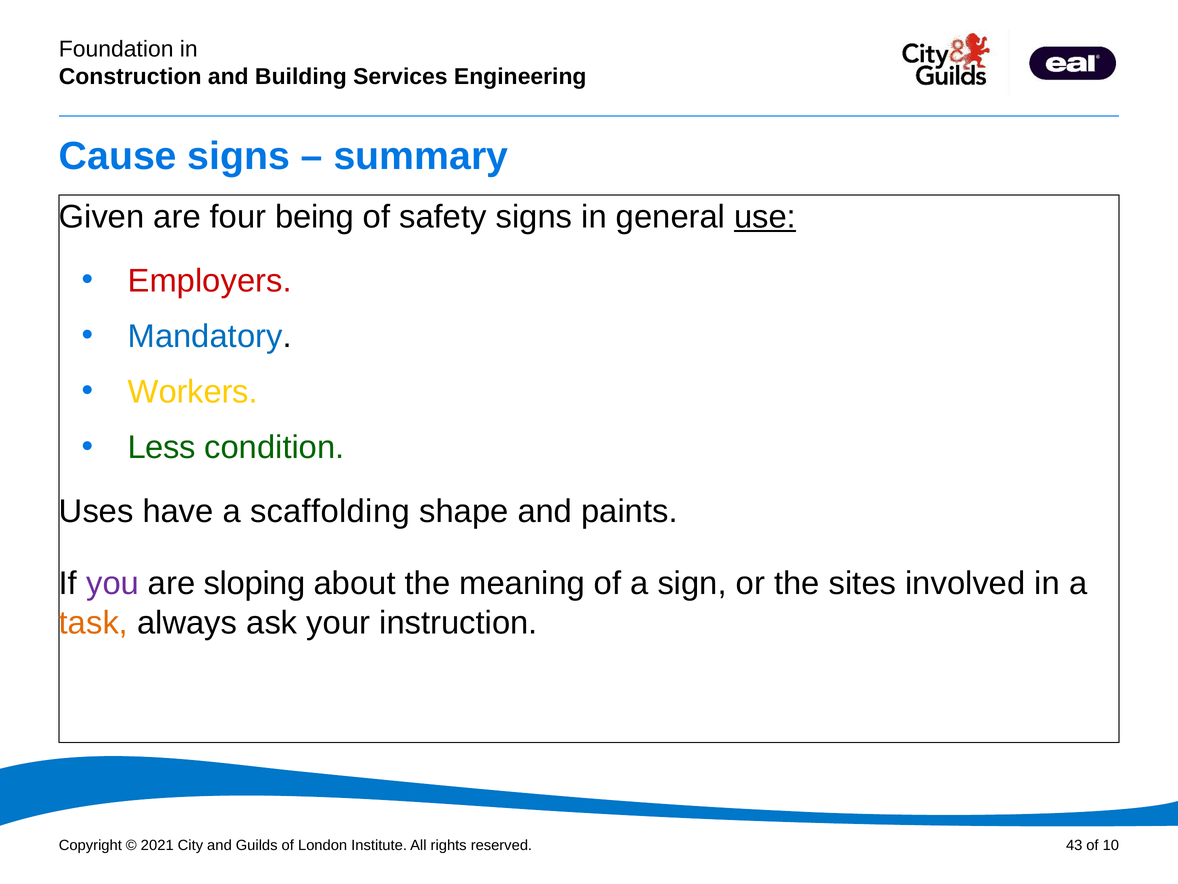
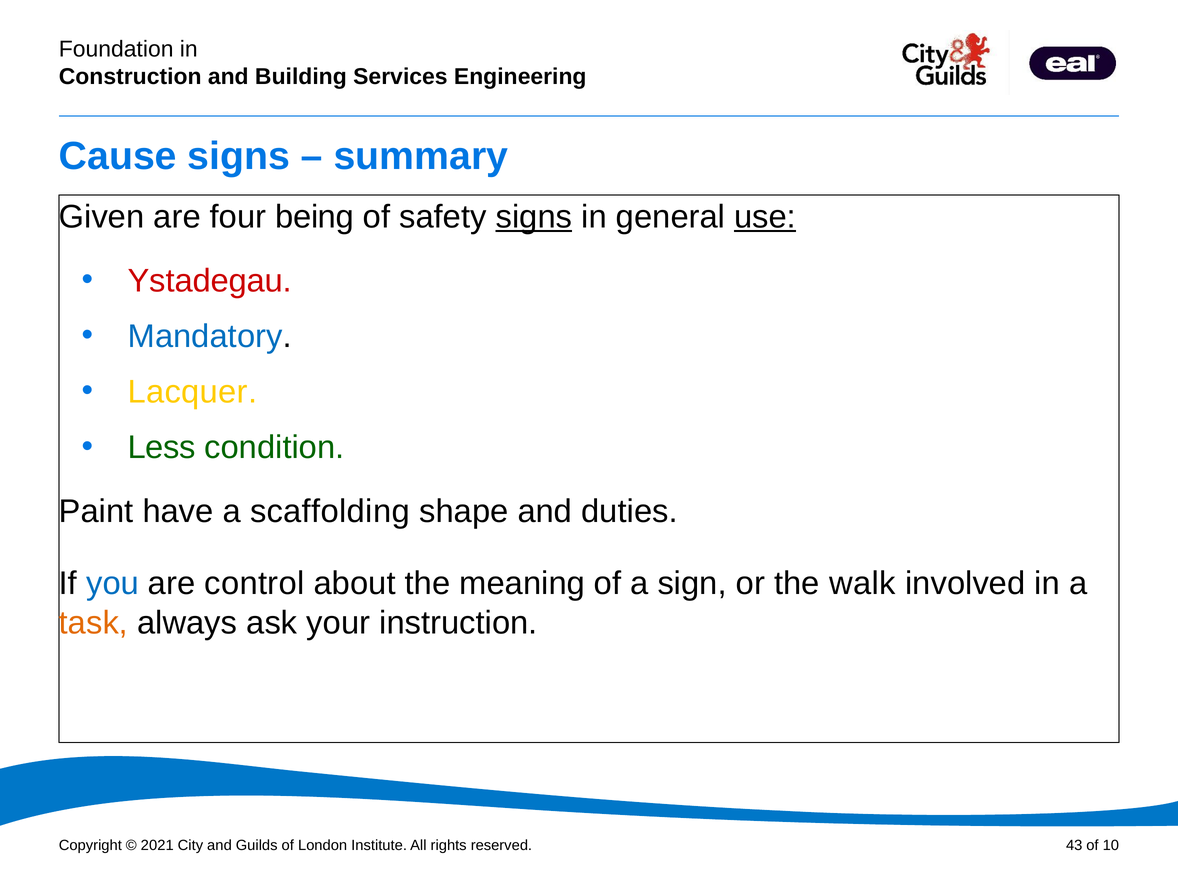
signs underline: none -> present (534, 217)
Employers: Employers -> Ystadegau (210, 281)
Workers: Workers -> Lacquer (193, 392)
Uses: Uses -> Paint (96, 511)
paints: paints -> duties (629, 511)
you colour: purple -> blue (113, 583)
sloping: sloping -> control (254, 583)
sites: sites -> walk (862, 583)
